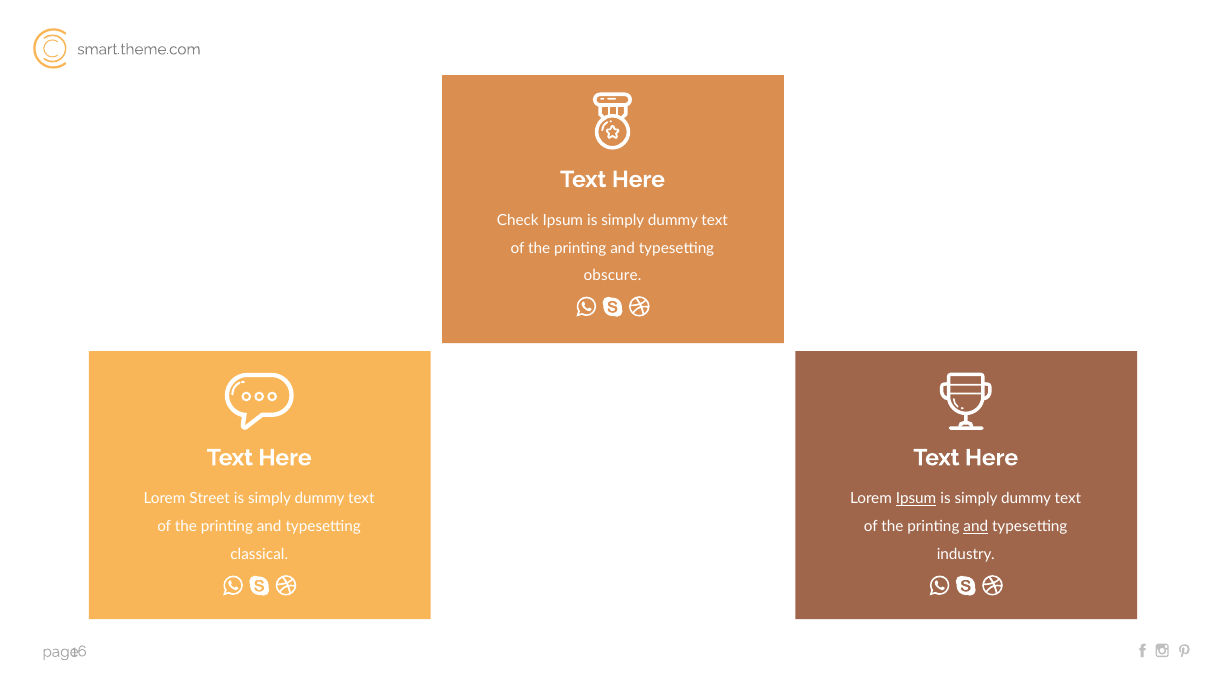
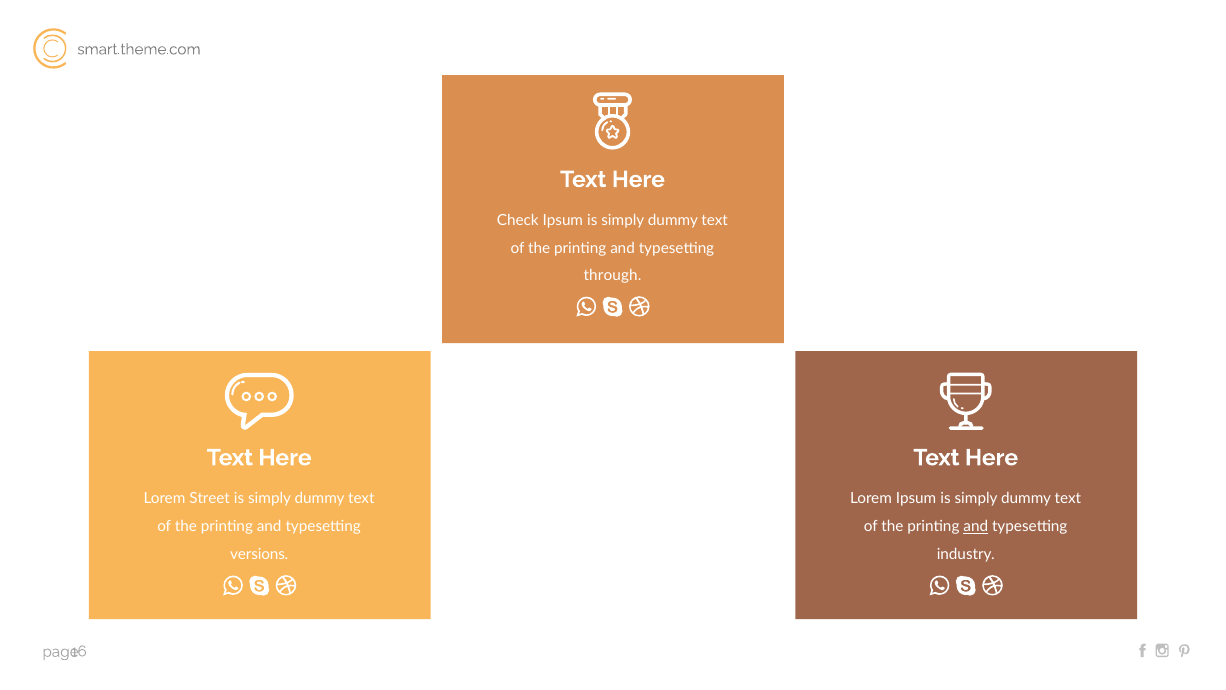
obscure: obscure -> through (612, 276)
Ipsum underline: present -> none (916, 499)
classical: classical -> versions (259, 554)
